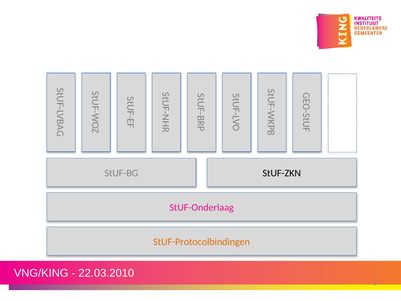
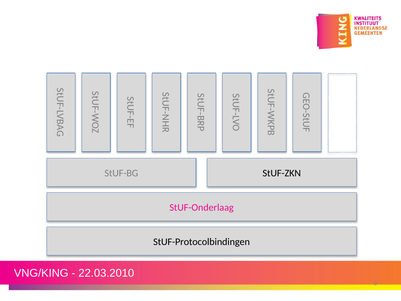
StUF-Protocolbindingen colour: orange -> black (202, 242)
